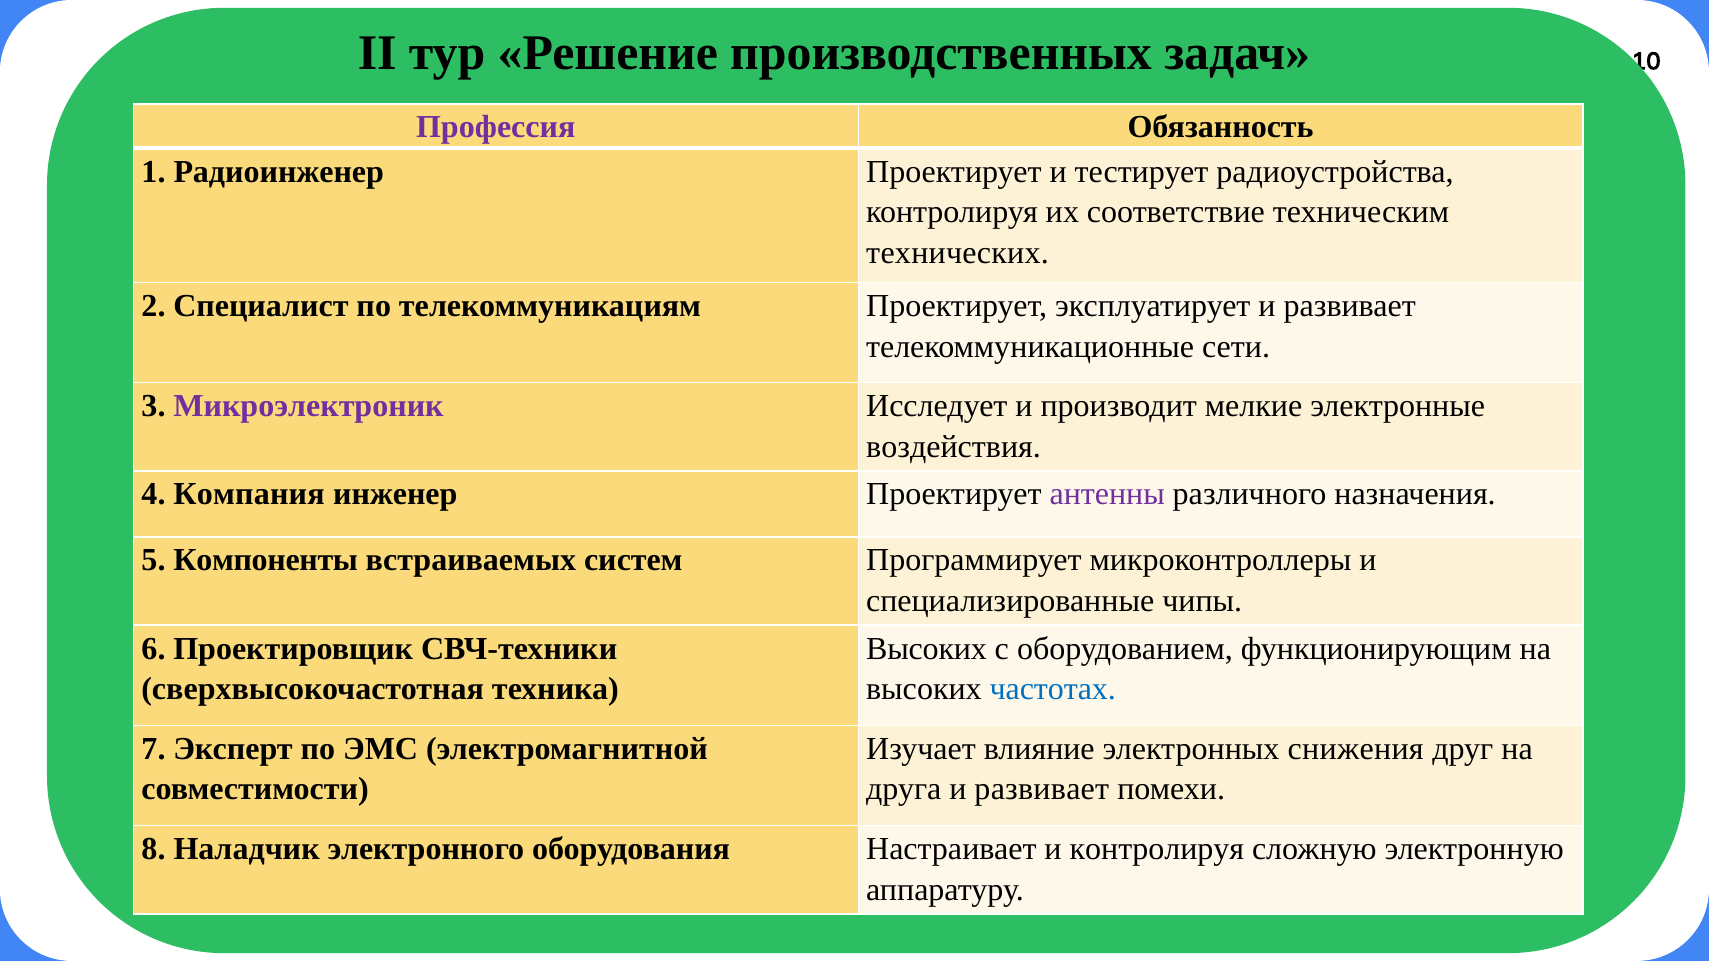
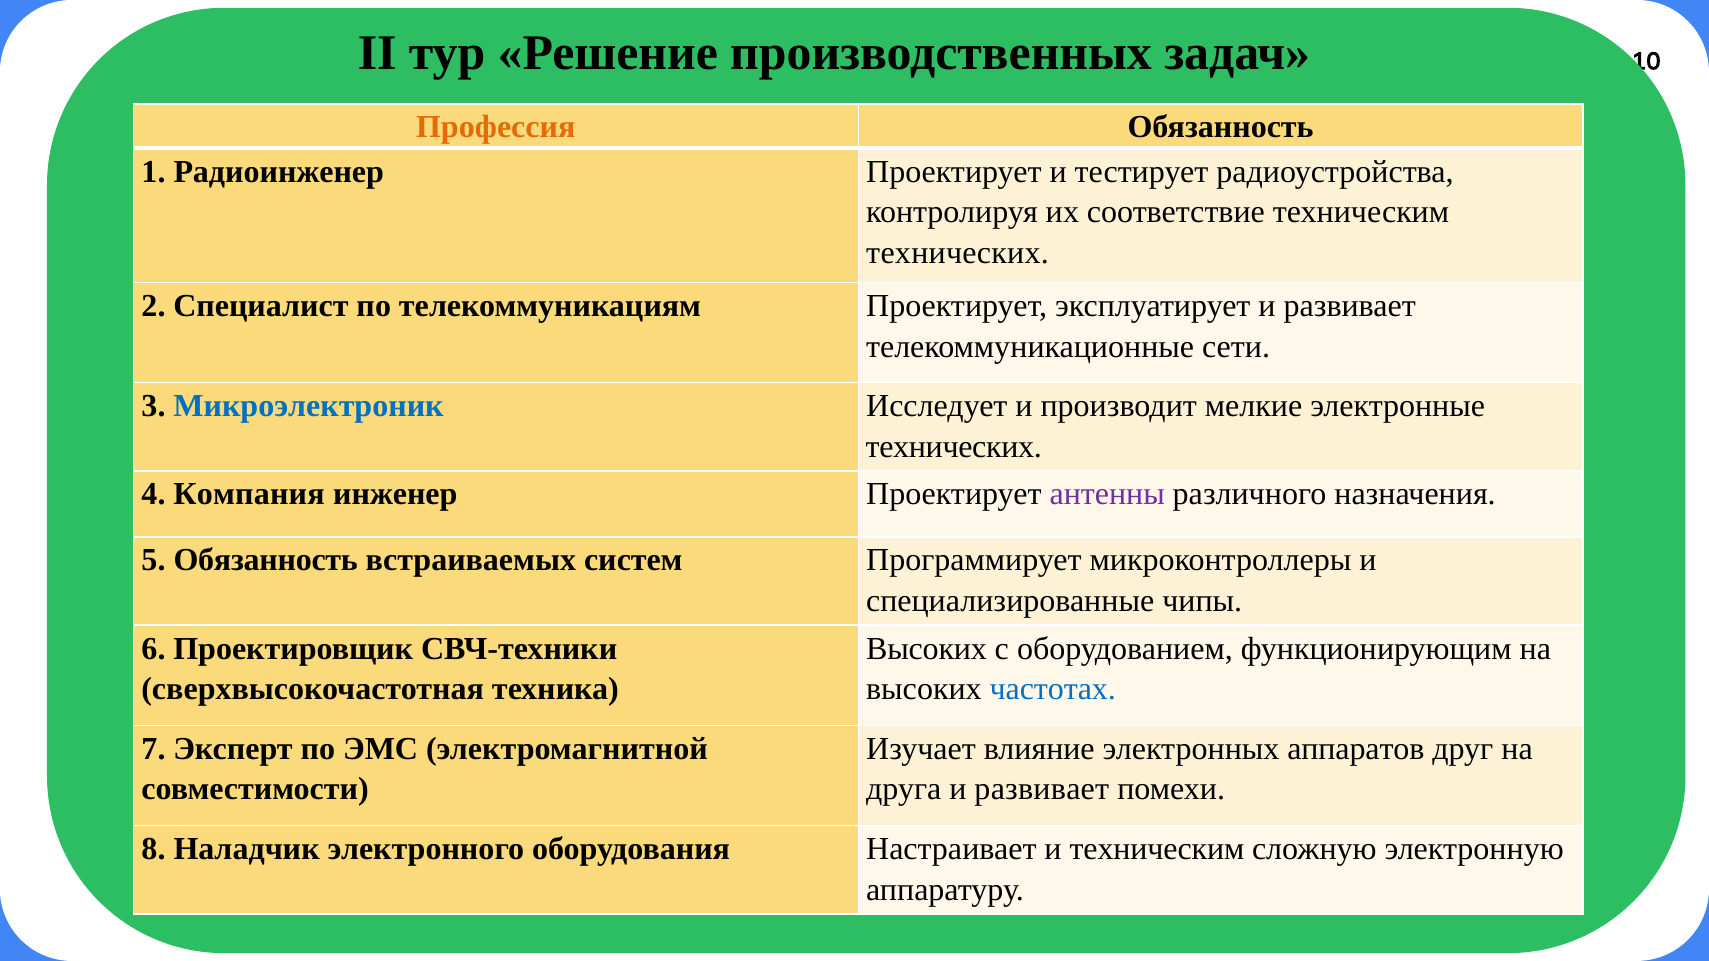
Профессия colour: purple -> orange (496, 127)
Микроэлектроник colour: purple -> blue (309, 406)
воздействия: воздействия -> технических (954, 447)
5 Компоненты: Компоненты -> Обязанность (266, 560)
снижения: снижения -> аппаратов (1356, 749)
и контролируя: контролируя -> техническим (1157, 849)
